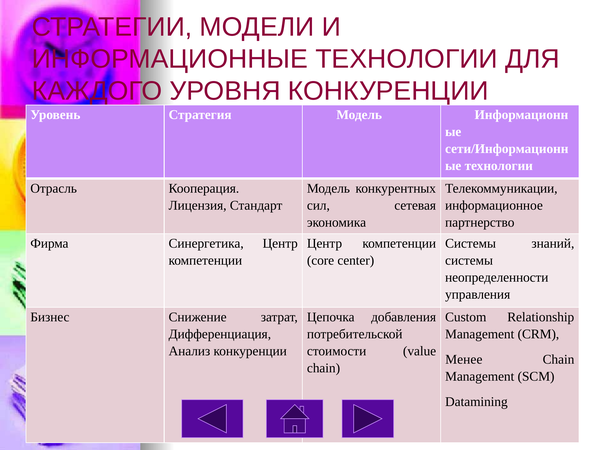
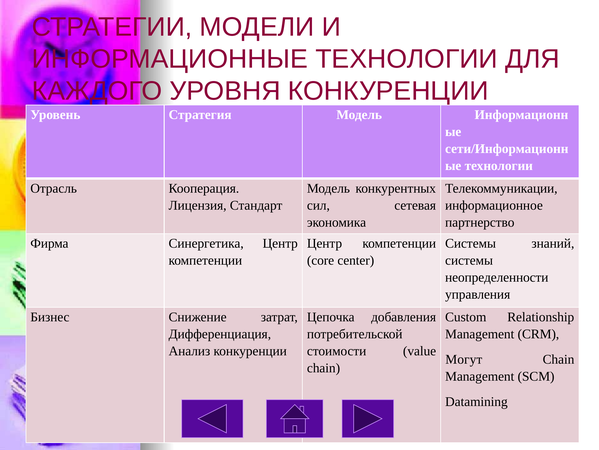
Менее: Менее -> Могут (464, 359)
